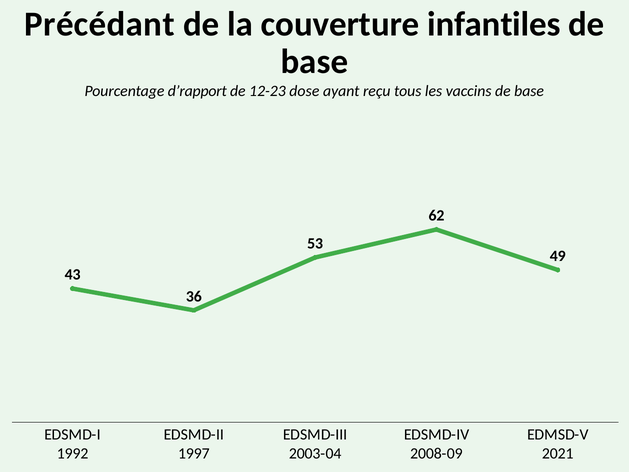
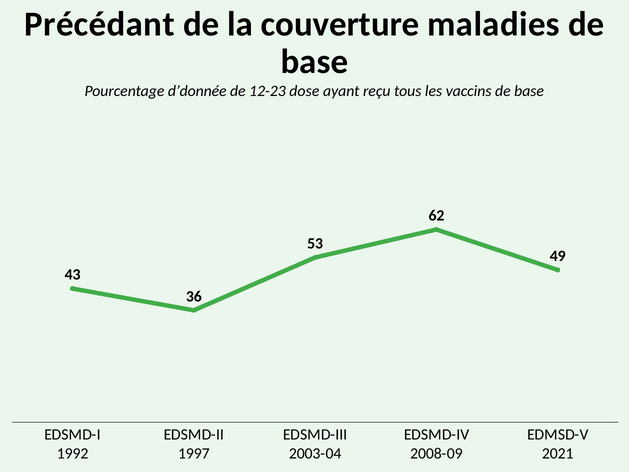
infantiles: infantiles -> maladies (494, 24)
d’rapport: d’rapport -> d’donnée (197, 91)
